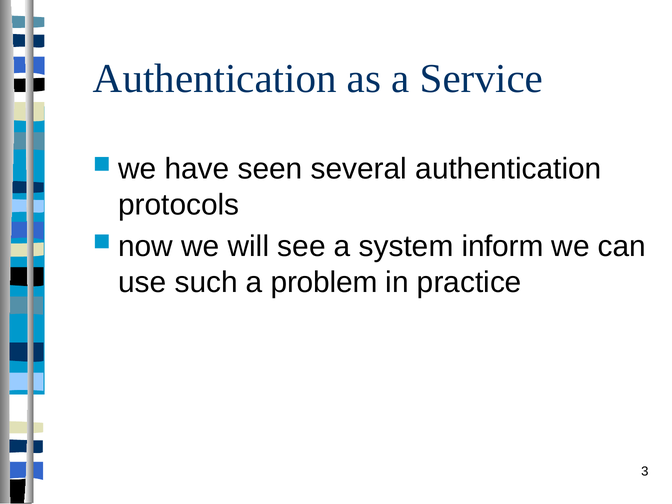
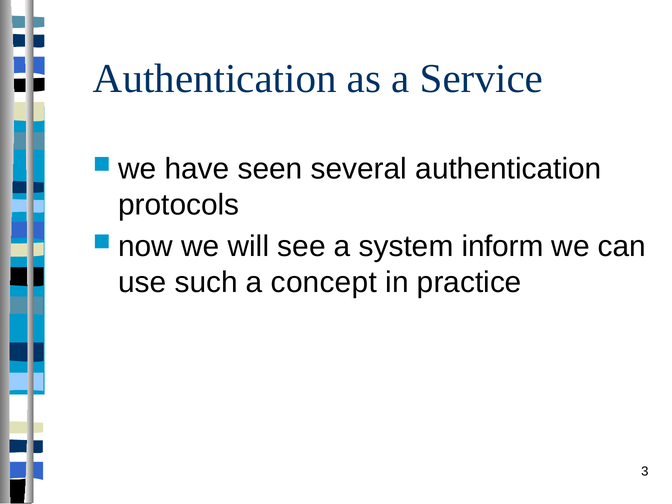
problem: problem -> concept (324, 282)
